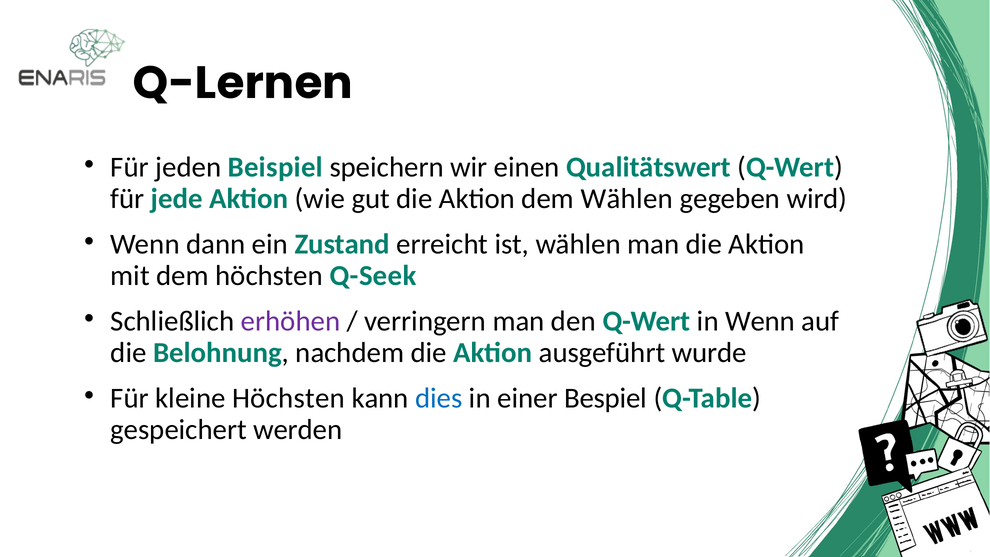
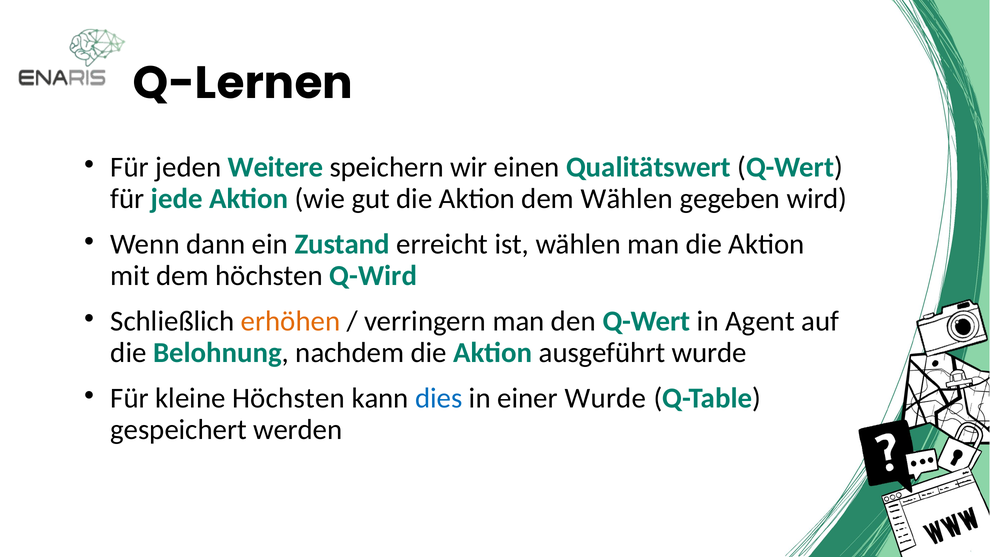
Beispiel: Beispiel -> Weitere (276, 167)
Q-Seek: Q-Seek -> Q-Wird (373, 275)
erhöhen colour: purple -> orange (291, 321)
in Wenn: Wenn -> Agent (760, 321)
einer Bespiel: Bespiel -> Wurde (605, 398)
